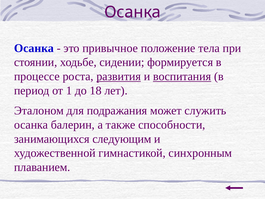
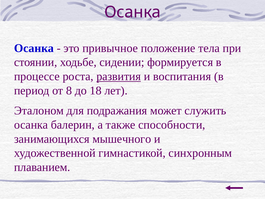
воспитания underline: present -> none (182, 76)
1: 1 -> 8 (69, 90)
следующим: следующим -> мышечного (122, 139)
